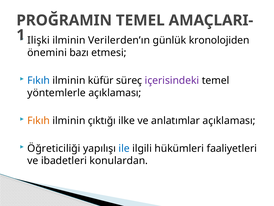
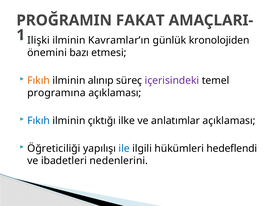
PROĞRAMIN TEMEL: TEMEL -> FAKAT (140, 20)
Verilerden’ın: Verilerden’ın -> Kavramlar’ın (119, 40)
Fıkıh colour: blue -> orange (39, 80)
küfür: küfür -> alınıp (101, 80)
yöntemlerle: yöntemlerle -> programına (56, 93)
Fıkıh colour: orange -> blue (39, 120)
faaliyetleri: faaliyetleri -> hedeflendi (232, 148)
konulardan: konulardan -> nedenlerini (119, 160)
